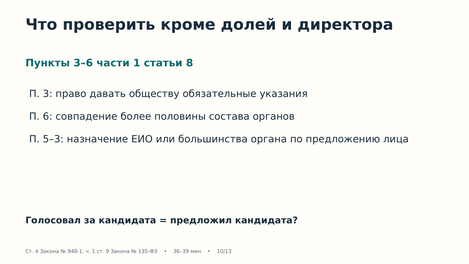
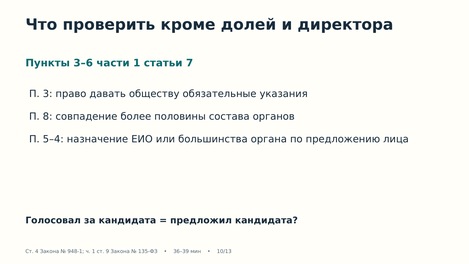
8: 8 -> 7 (190, 63)
6: 6 -> 8 (48, 116)
5–3: 5–3 -> 5–4 (53, 139)
